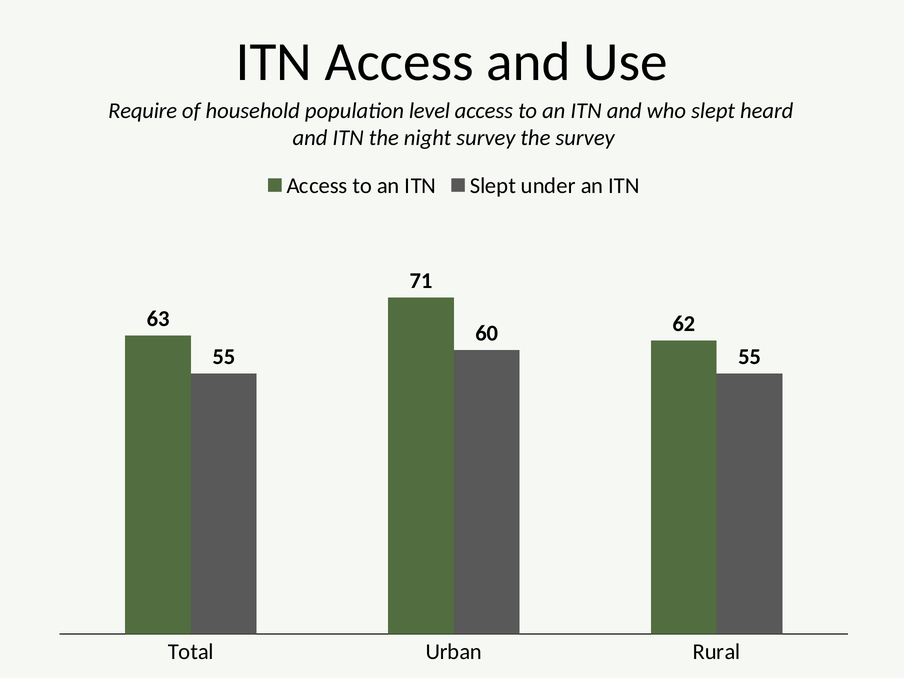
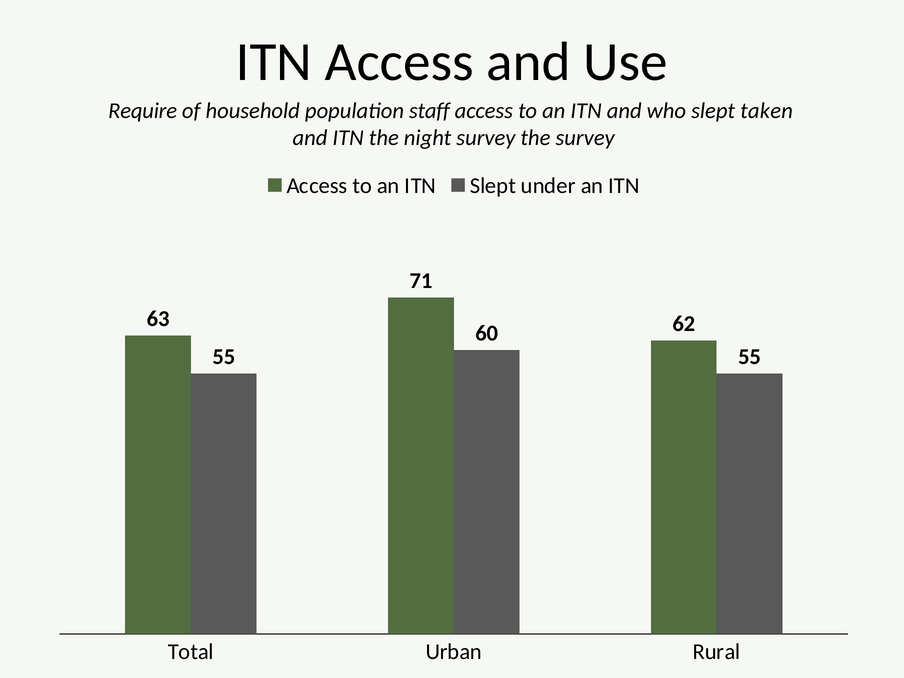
level: level -> staff (429, 111)
heard: heard -> taken (767, 111)
